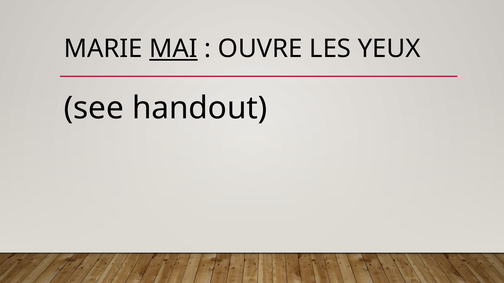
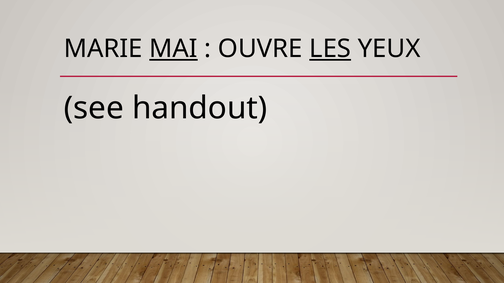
LES underline: none -> present (330, 49)
